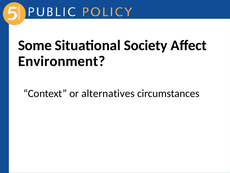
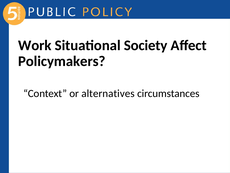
Some: Some -> Work (35, 45)
Environment: Environment -> Policymakers (62, 61)
